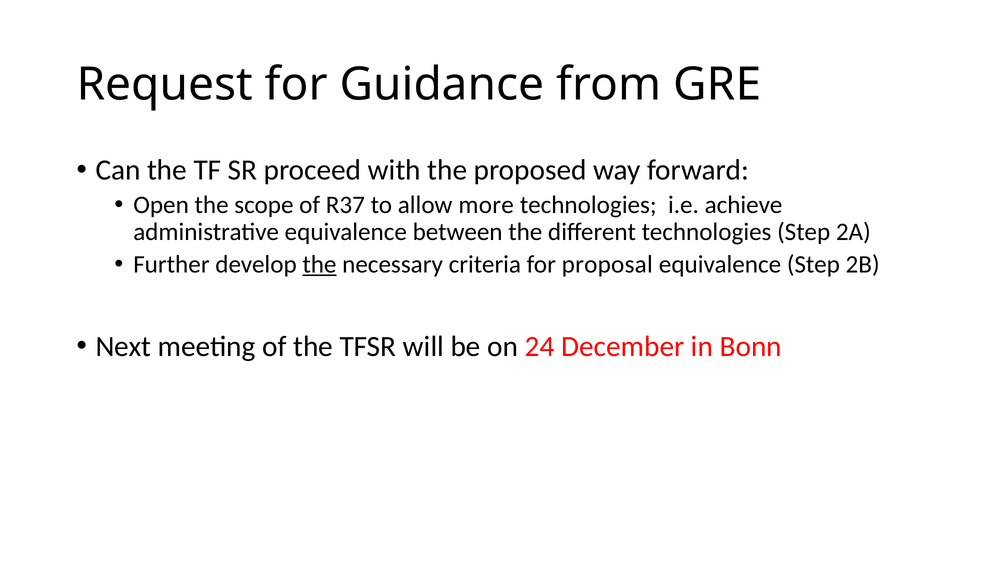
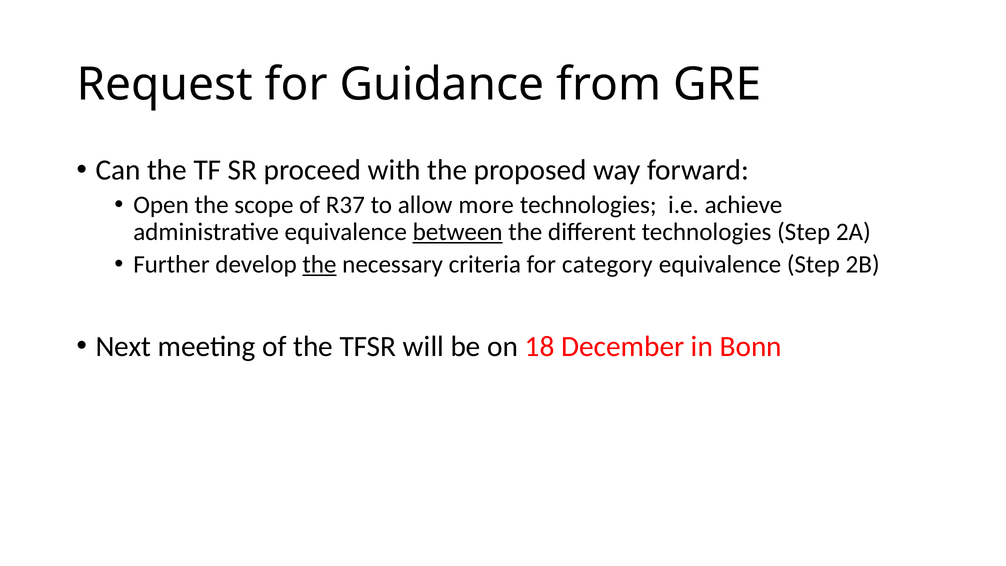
between underline: none -> present (458, 232)
proposal: proposal -> category (607, 264)
24: 24 -> 18 (540, 346)
